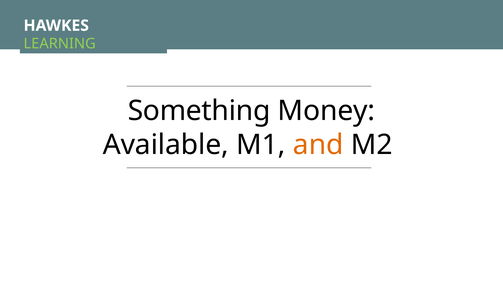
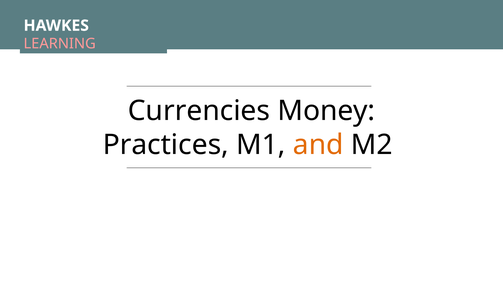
LEARNING colour: light green -> pink (60, 44)
Something: Something -> Currencies (199, 111)
Available: Available -> Practices (166, 145)
